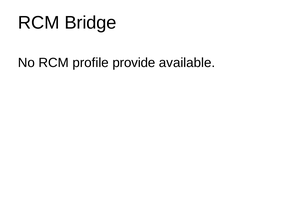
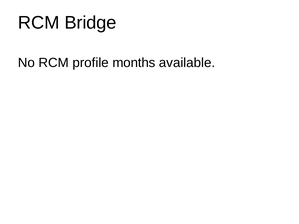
provide: provide -> months (134, 63)
